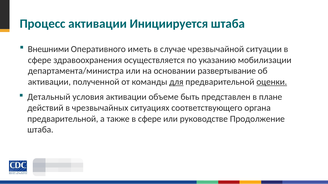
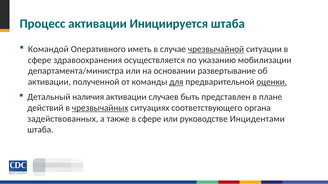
Внешними: Внешними -> Командой (48, 49)
чрезвычайной underline: none -> present (216, 49)
условия: условия -> наличия (88, 97)
объеме: объеме -> случаев (164, 97)
чрезвычайных underline: none -> present (100, 108)
предварительной: предварительной -> задействованных (63, 119)
Продолжение: Продолжение -> Инцидентами (257, 119)
